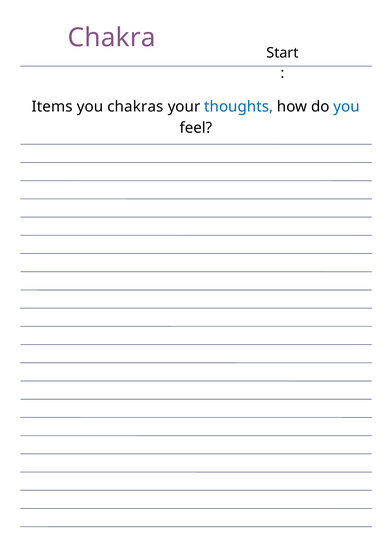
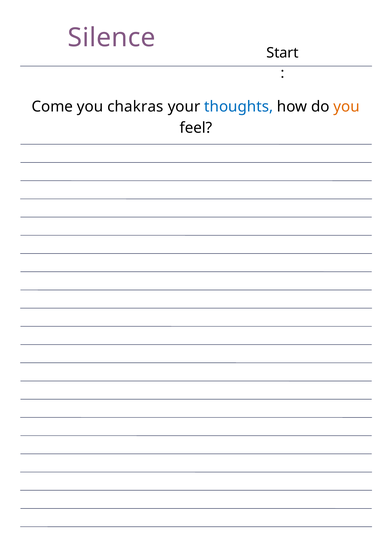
Chakra: Chakra -> Silence (112, 38)
Items: Items -> Come (52, 107)
you colour: blue -> orange (347, 107)
